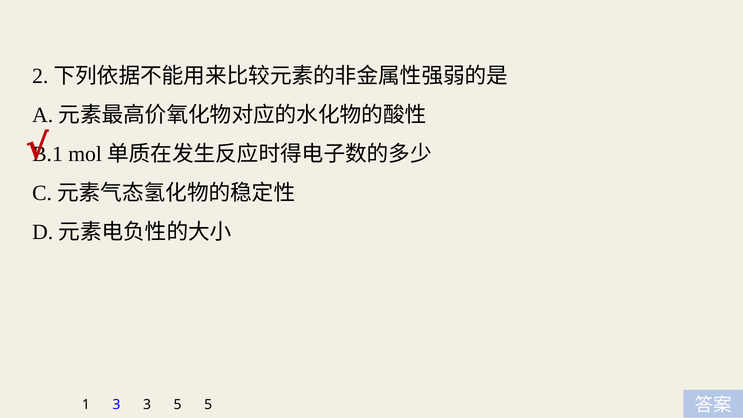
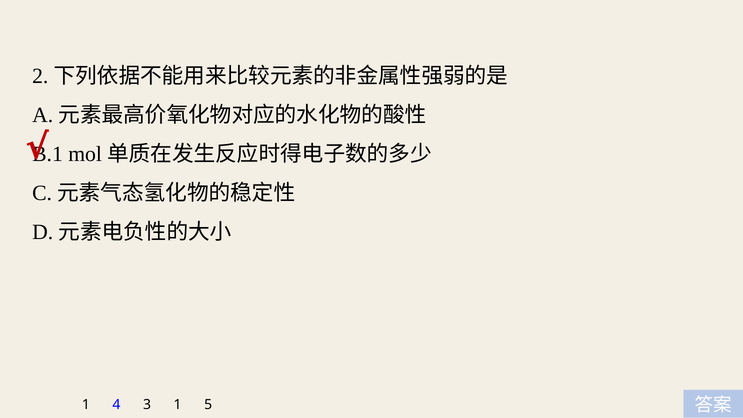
1 3: 3 -> 4 (116, 405)
3 5: 5 -> 1 (178, 405)
